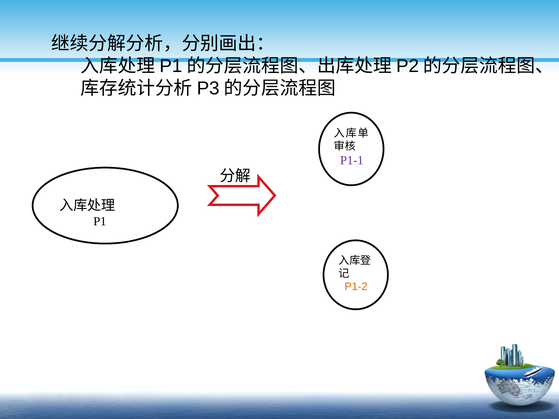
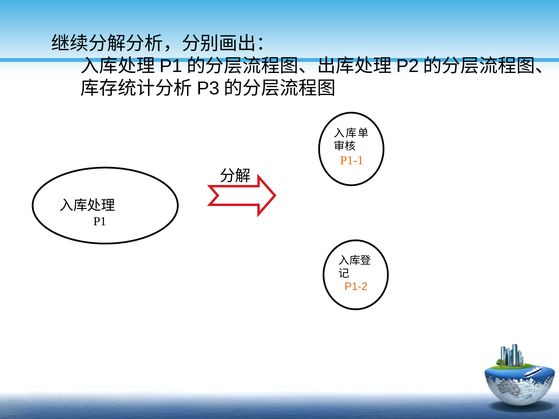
P1-1 colour: purple -> orange (352, 161)
